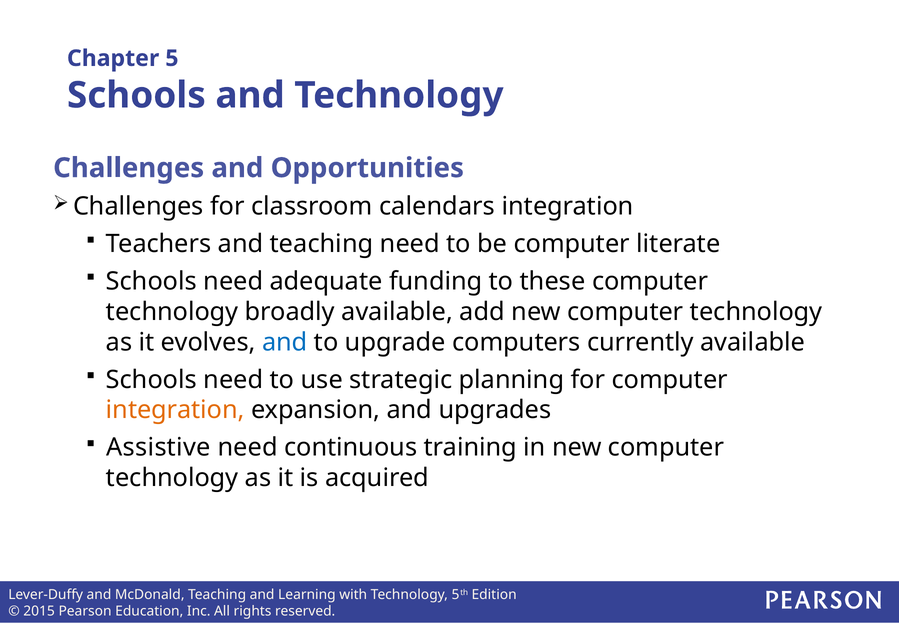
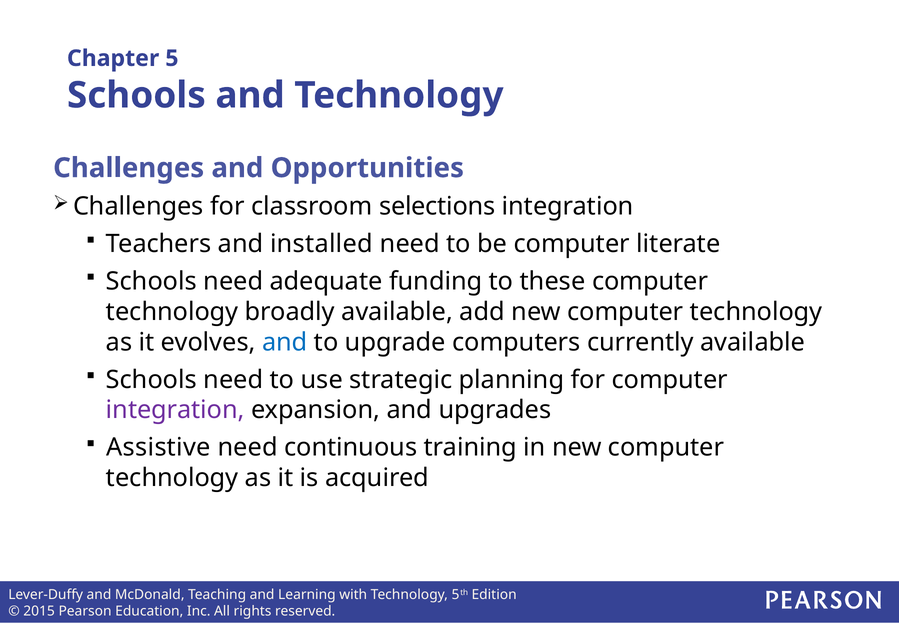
calendars: calendars -> selections (437, 206)
and teaching: teaching -> installed (321, 244)
integration colour: orange -> purple (175, 410)
